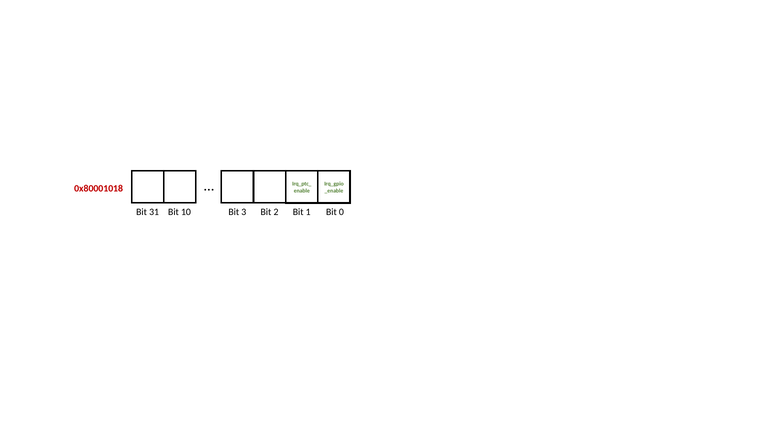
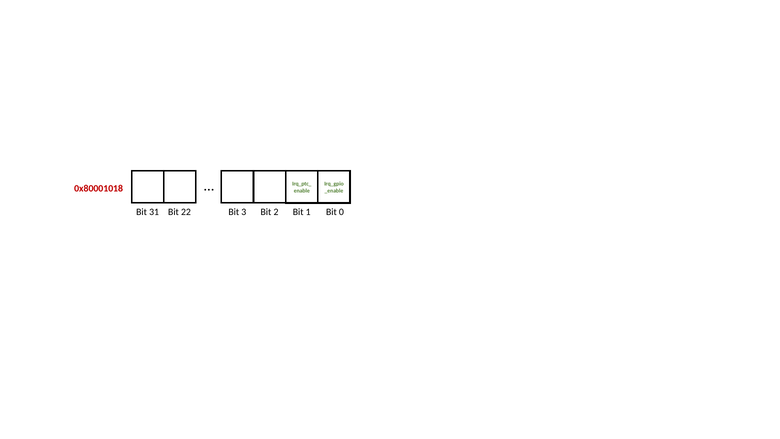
10: 10 -> 22 (186, 212)
